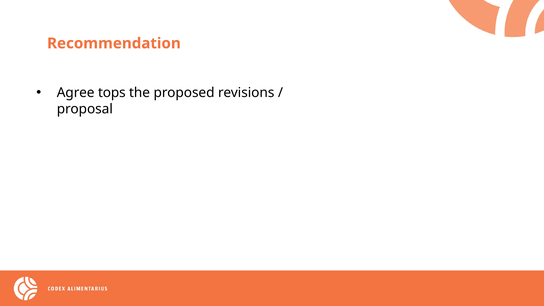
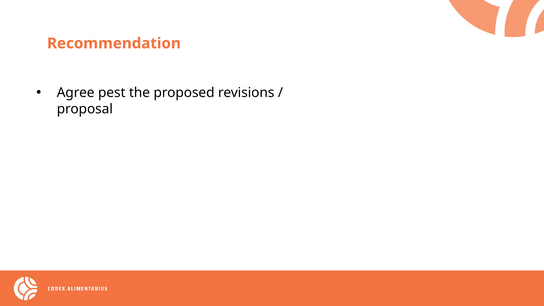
tops: tops -> pest (112, 93)
